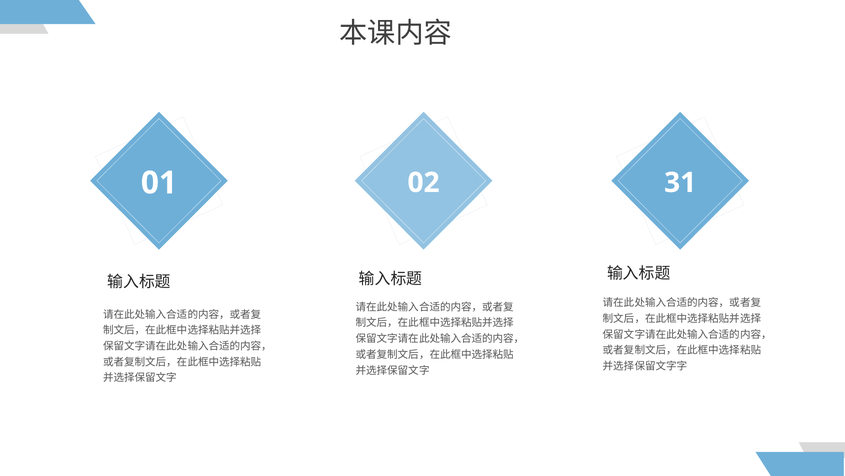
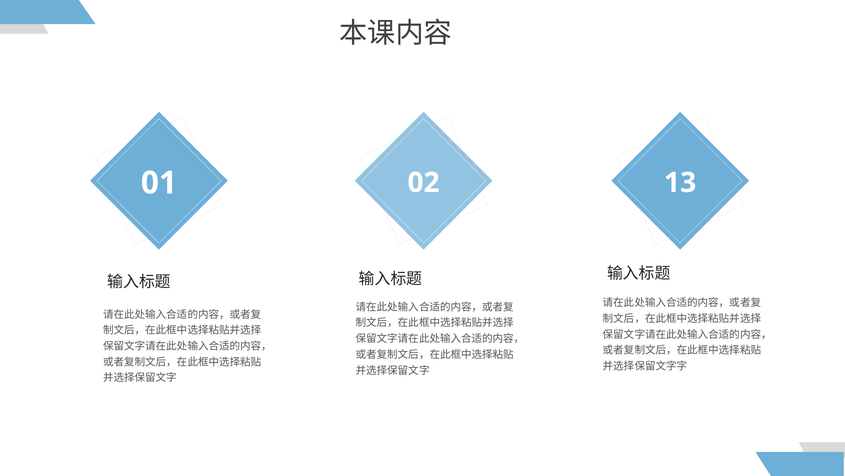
31: 31 -> 13 (680, 182)
